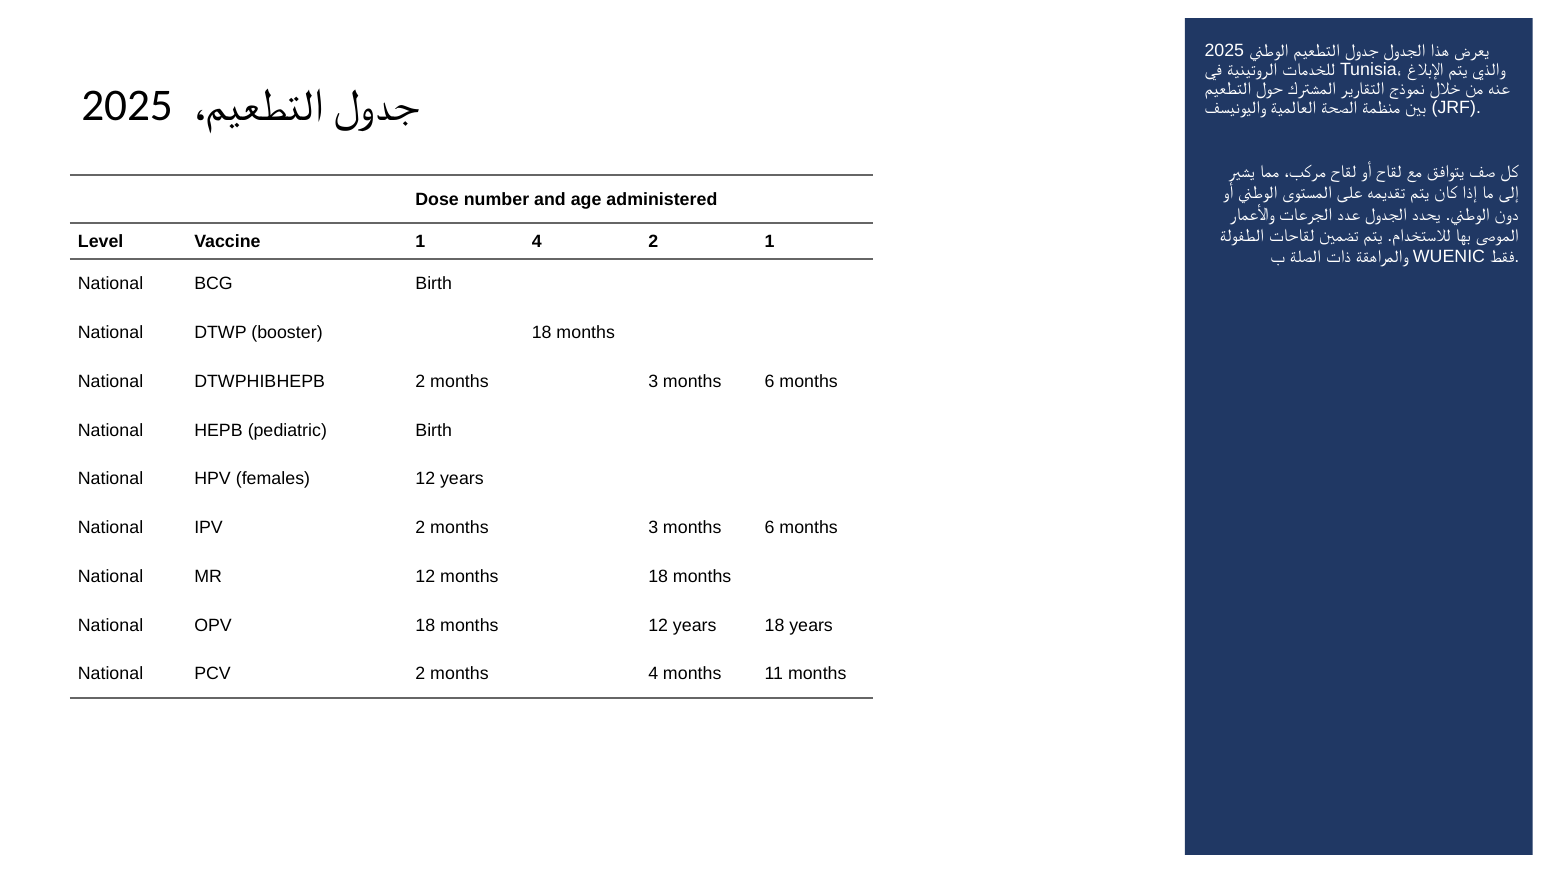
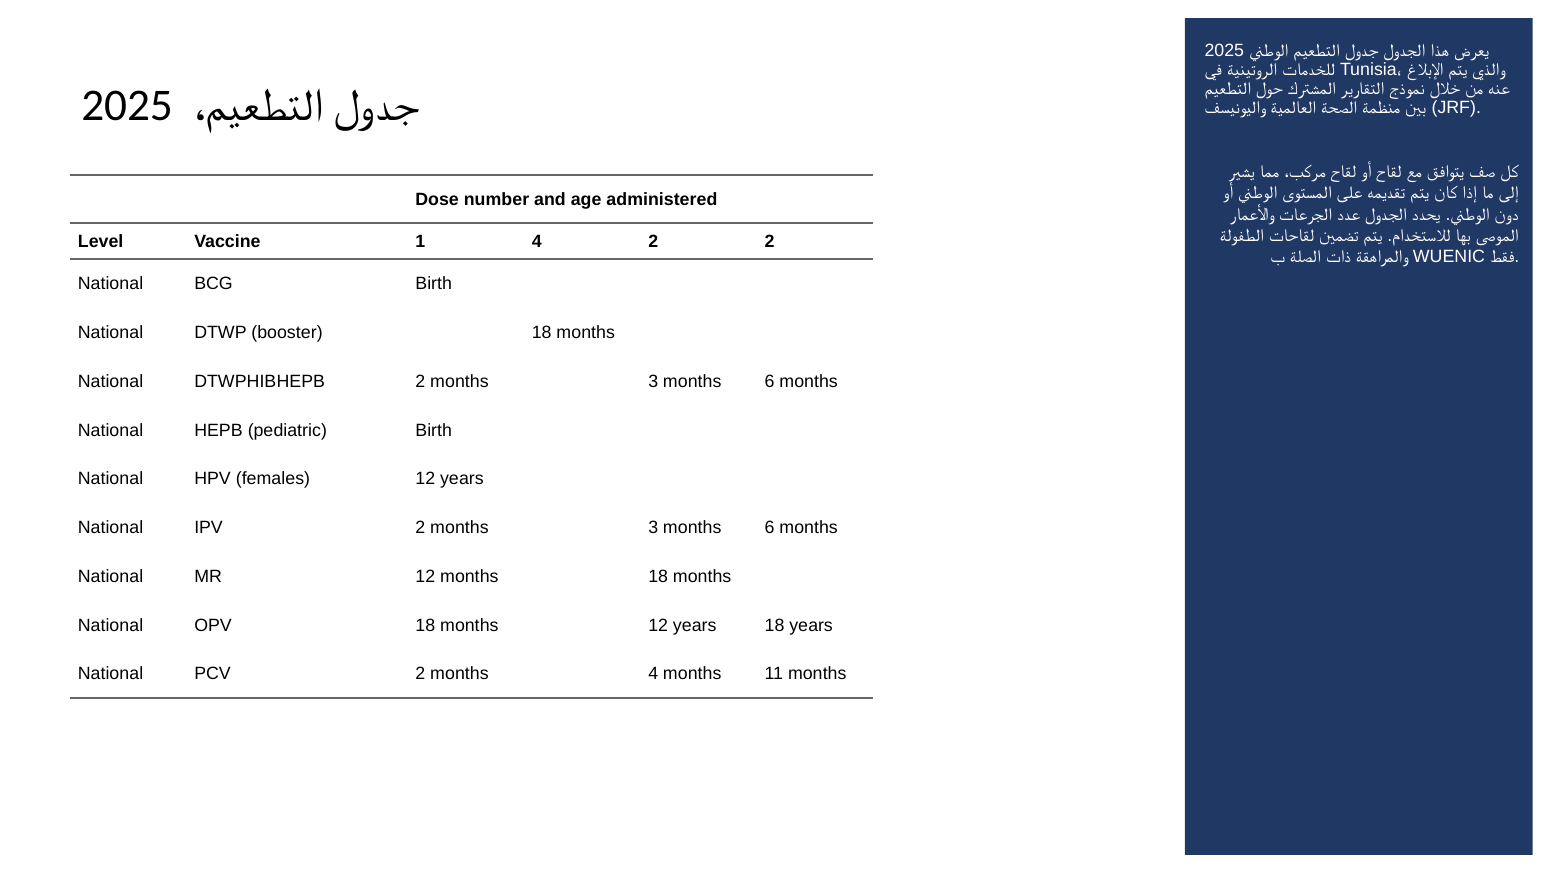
2 1: 1 -> 2 (770, 242)
